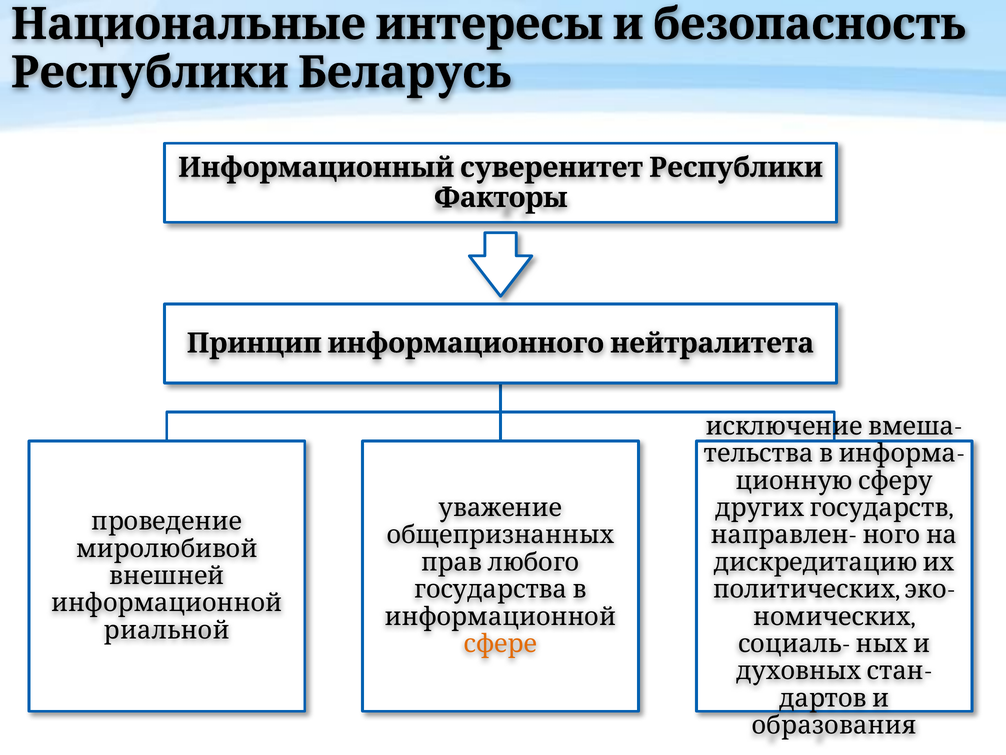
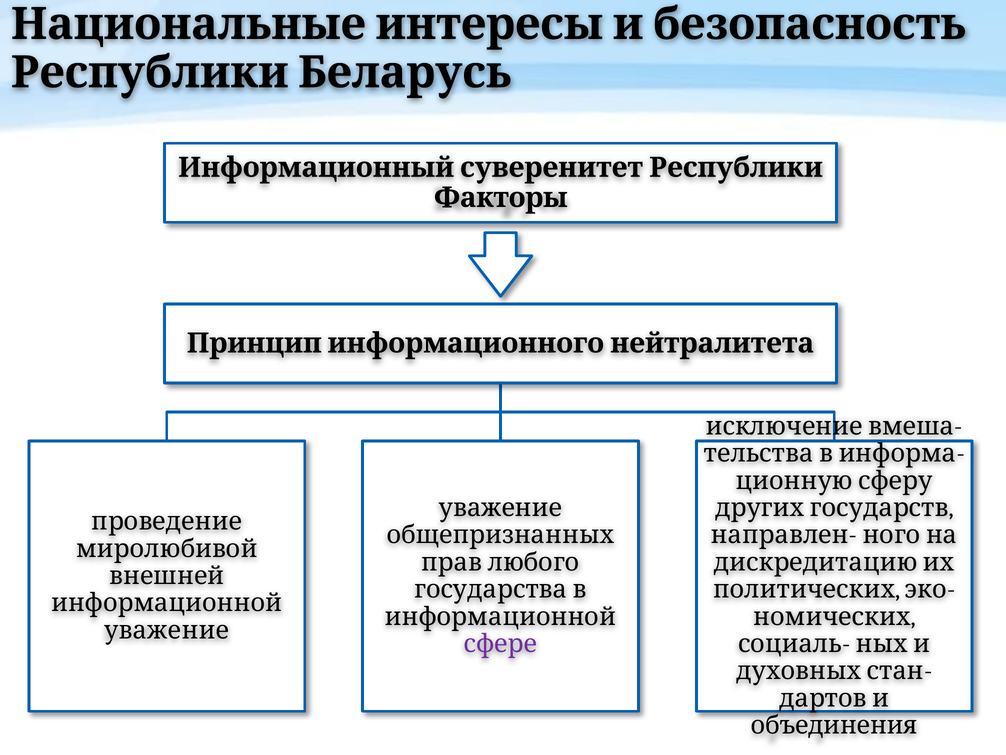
риальной: риальной -> уважение (167, 630)
сфере colour: orange -> purple (501, 644)
образования: образования -> объединения (834, 725)
